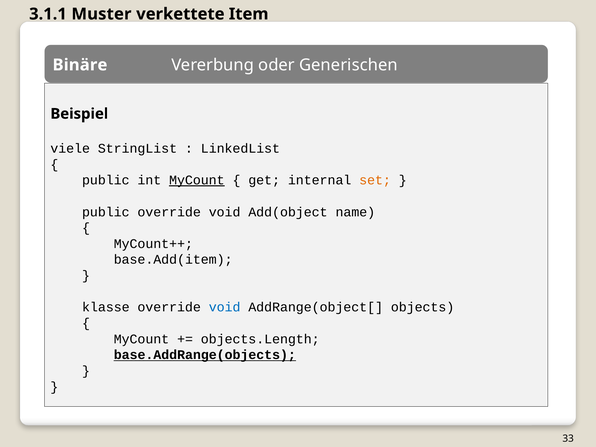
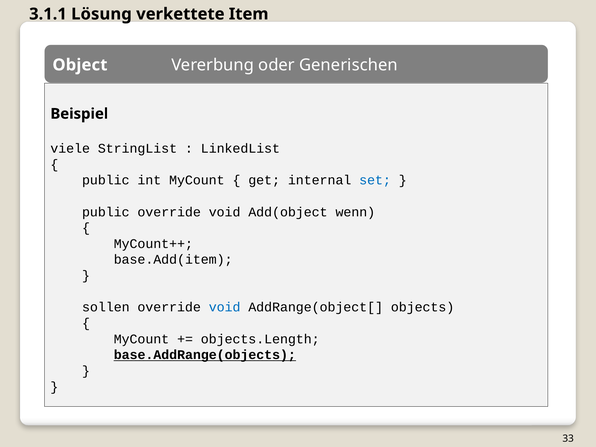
Muster: Muster -> Lösung (101, 14)
Binäre: Binäre -> Object (80, 65)
MyCount underline: present -> none (197, 180)
set colour: orange -> blue (375, 180)
name: name -> wenn (355, 212)
klasse: klasse -> sollen (106, 307)
